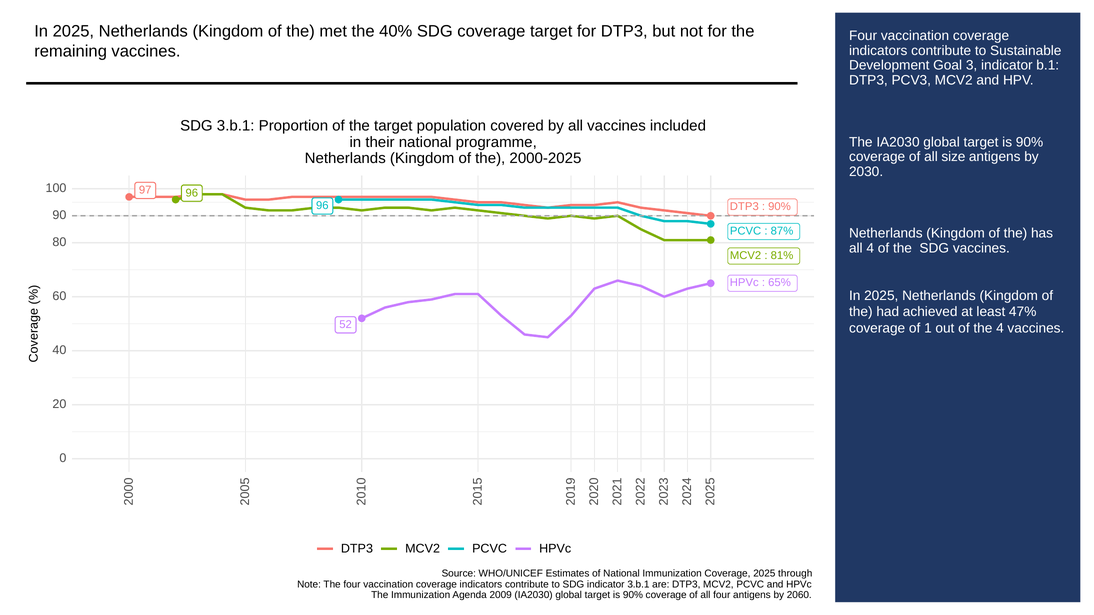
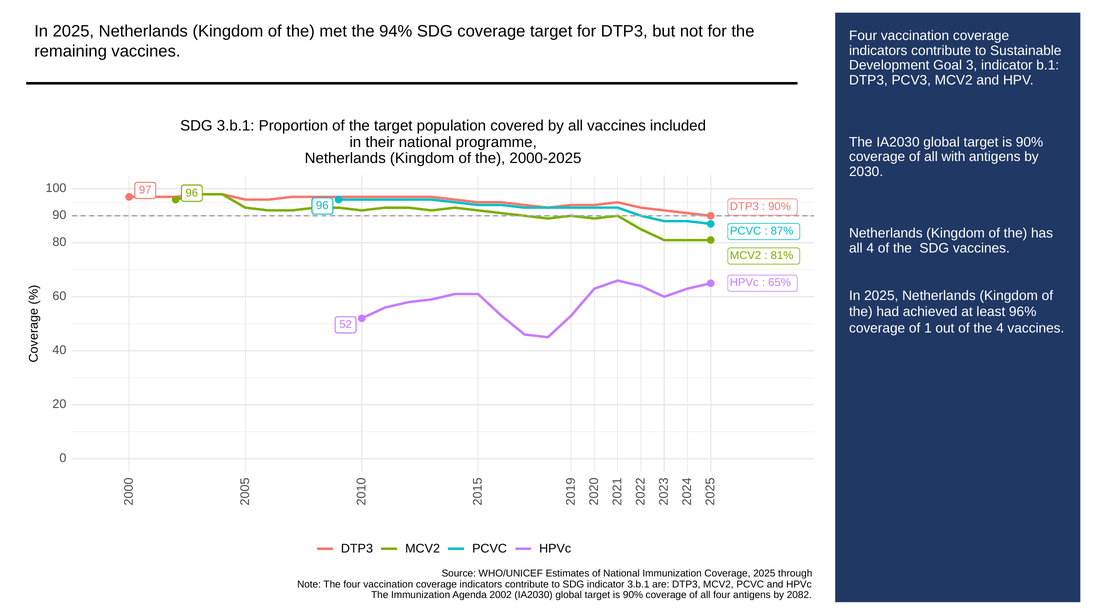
40%: 40% -> 94% (396, 32)
size: size -> with (953, 157)
47%: 47% -> 96% (1023, 312)
2009: 2009 -> 2002 (501, 595)
2060: 2060 -> 2082 (799, 595)
